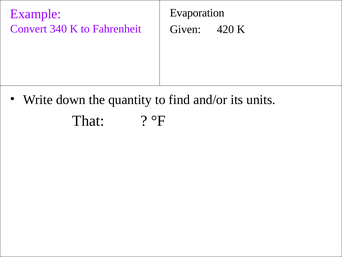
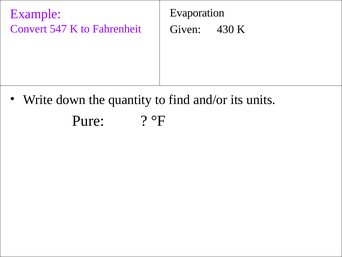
340: 340 -> 547 (58, 29)
420: 420 -> 430 (225, 29)
That: That -> Pure (88, 121)
